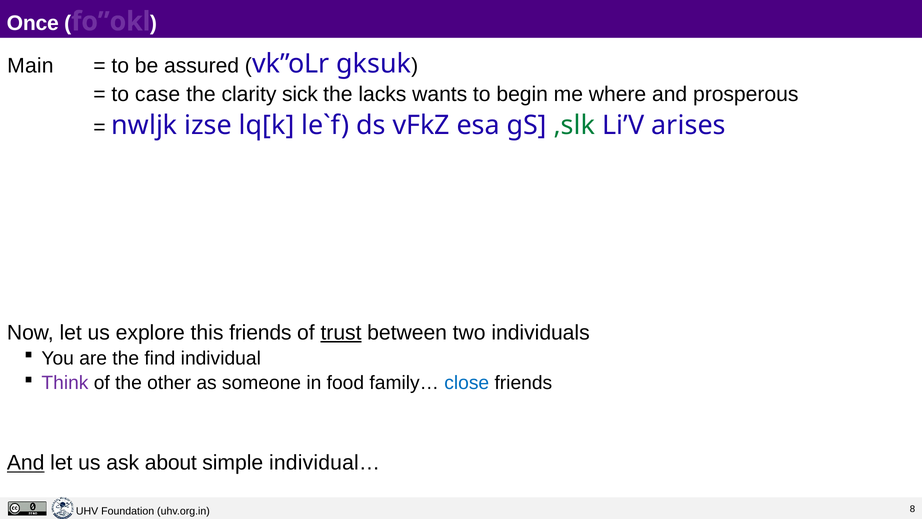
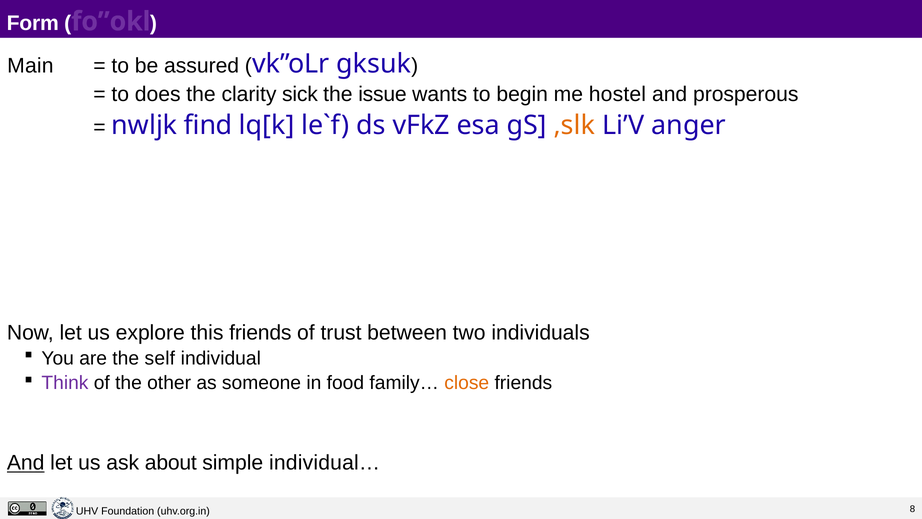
Once: Once -> Form (33, 23)
case: case -> does (158, 94)
lacks: lacks -> issue (382, 94)
where: where -> hostel (617, 94)
izse: izse -> find (208, 125)
,slk colour: green -> orange (574, 125)
arises: arises -> anger (689, 125)
trust underline: present -> none (341, 332)
find: find -> self (160, 358)
close colour: blue -> orange (467, 383)
